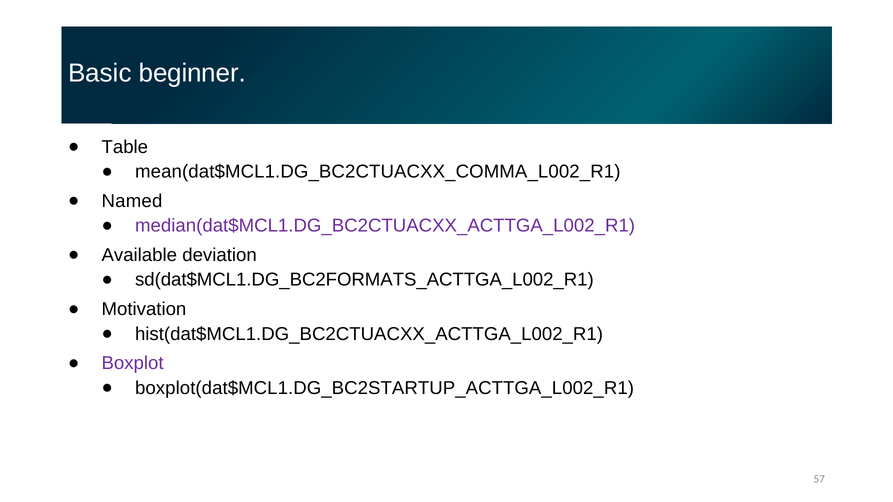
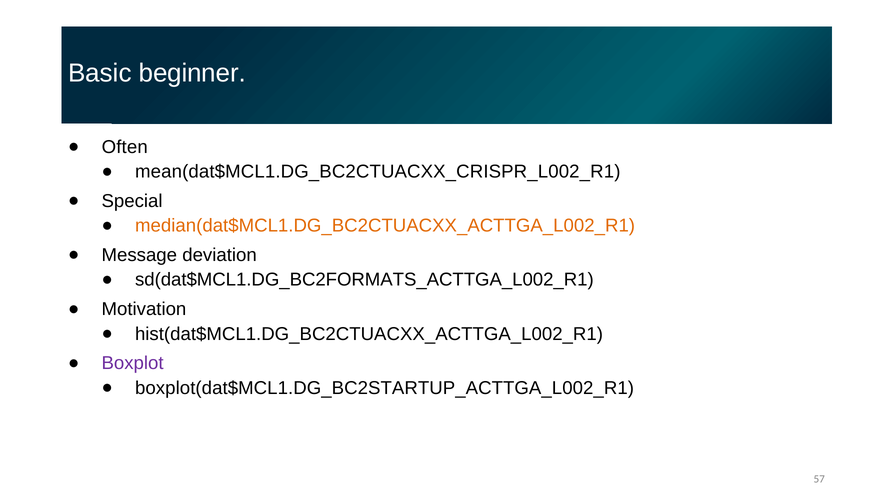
Table: Table -> Often (125, 147)
mean(dat$MCL1.DG_BC2CTUACXX_COMMA_L002_R1: mean(dat$MCL1.DG_BC2CTUACXX_COMMA_L002_R1 -> mean(dat$MCL1.DG_BC2CTUACXX_CRISPR_L002_R1 (378, 172)
Named: Named -> Special (132, 201)
median(dat$MCL1.DG_BC2CTUACXX_ACTTGA_L002_R1 colour: purple -> orange (385, 226)
Available: Available -> Message (139, 255)
